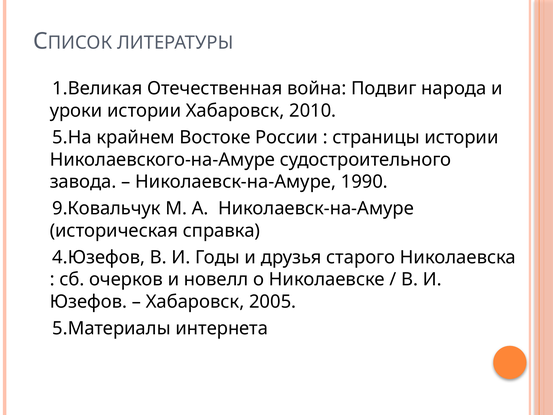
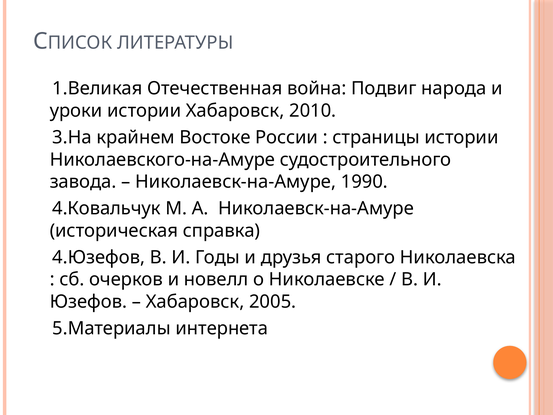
5.На: 5.На -> 3.На (72, 137)
9.Ковальчук: 9.Ковальчук -> 4.Ковальчук (106, 208)
